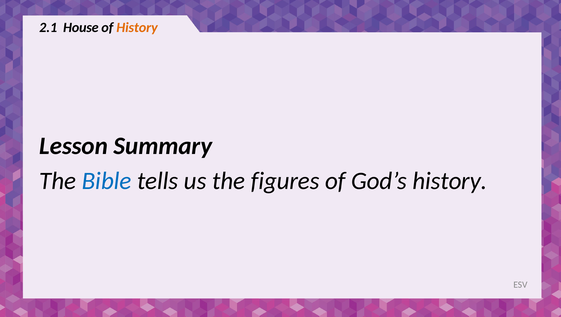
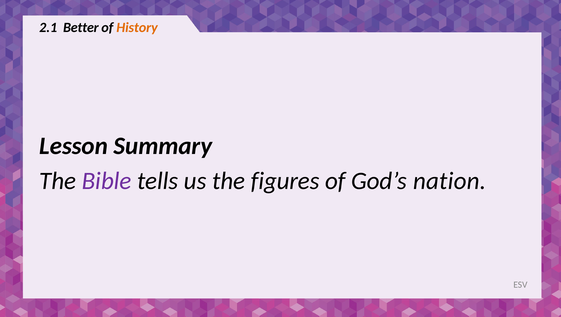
House: House -> Better (81, 27)
Bible colour: blue -> purple (107, 181)
God’s history: history -> nation (450, 181)
